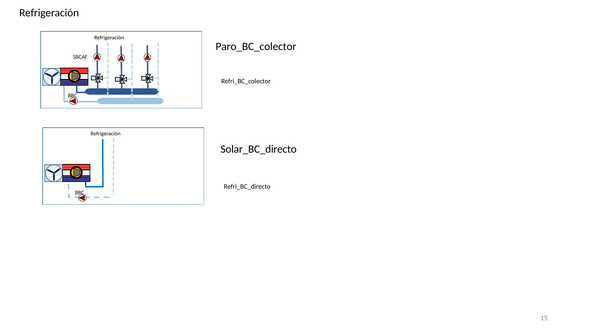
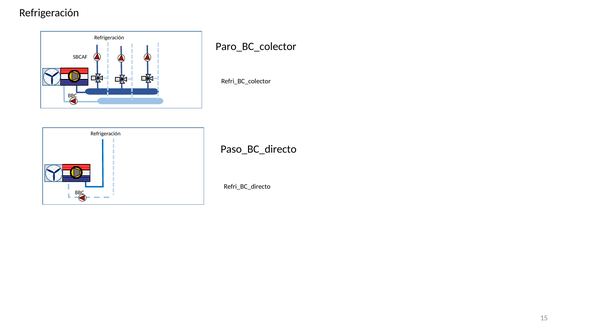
Solar_BC_directo: Solar_BC_directo -> Paso_BC_directo (259, 149)
